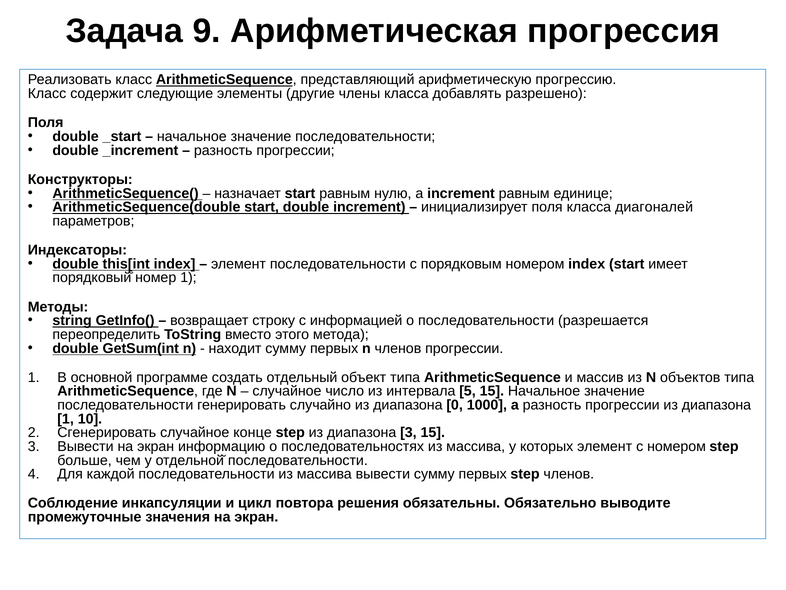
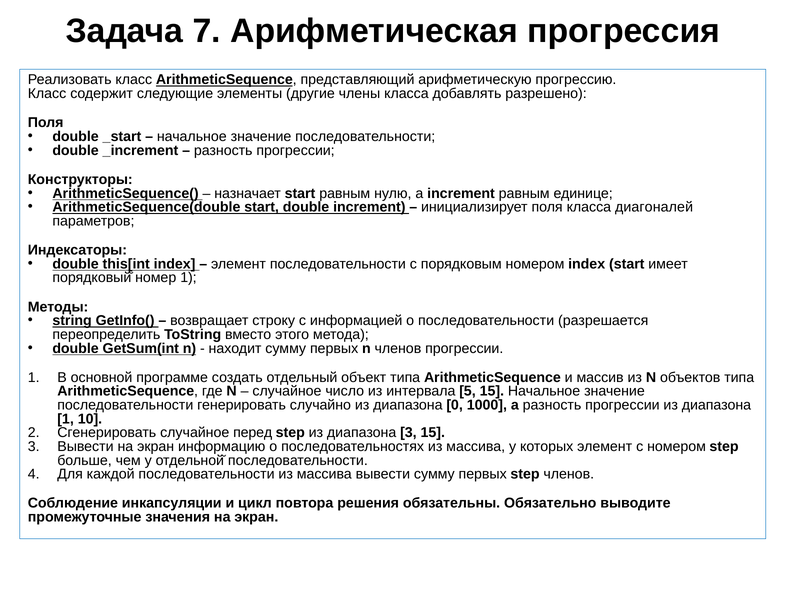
9: 9 -> 7 (207, 31)
конце: конце -> перед (253, 432)
